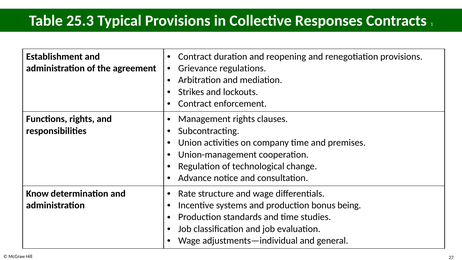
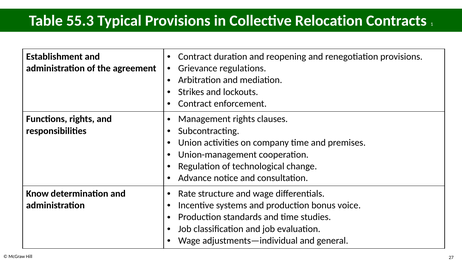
25.3: 25.3 -> 55.3 (80, 21)
Responses: Responses -> Relocation (329, 21)
being: being -> voice (349, 205)
